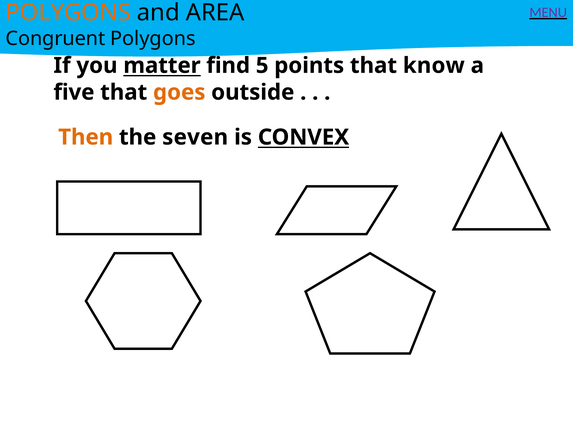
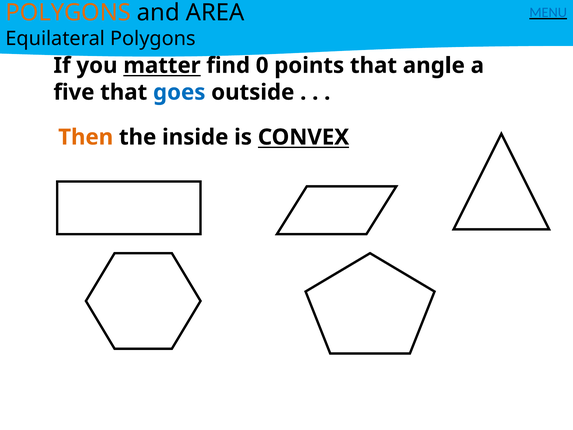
MENU colour: purple -> blue (548, 12)
Congruent: Congruent -> Equilateral (55, 39)
5: 5 -> 0 (262, 65)
know: know -> angle (434, 65)
goes colour: orange -> blue (179, 92)
seven: seven -> inside (195, 137)
